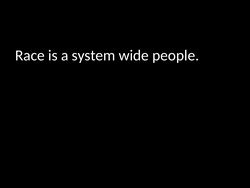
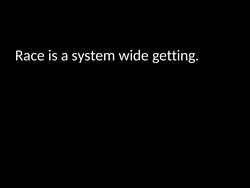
people: people -> getting (176, 55)
